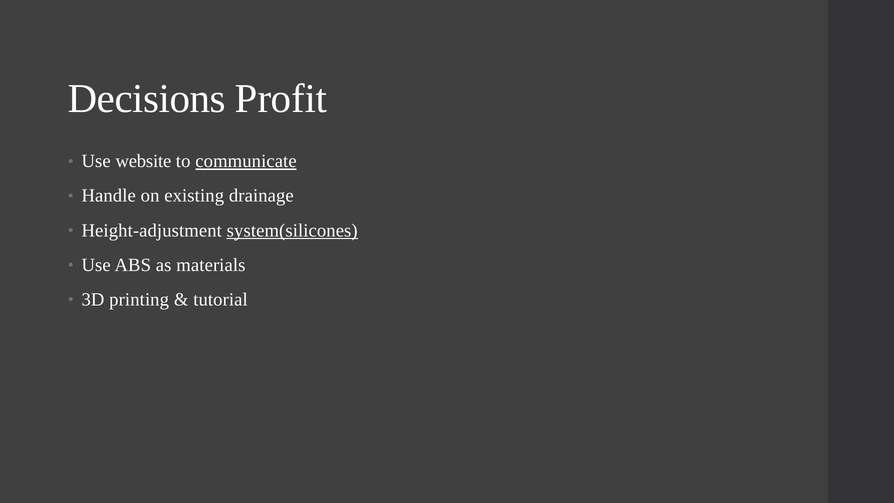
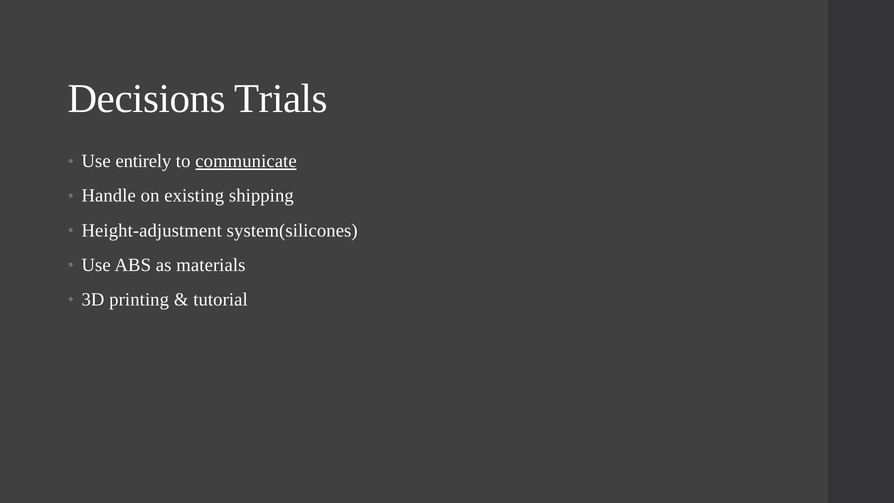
Profit: Profit -> Trials (281, 99)
website: website -> entirely (143, 161)
drainage: drainage -> shipping (261, 196)
system(silicones underline: present -> none (292, 230)
